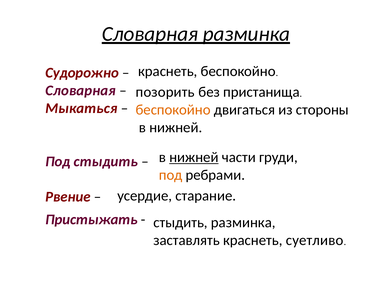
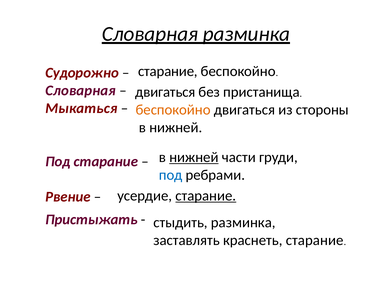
краснеть: краснеть -> старание (168, 71)
позорить: позорить -> двигаться (165, 92)
Под стыдить: стыдить -> старание (106, 161)
под colour: orange -> blue (171, 175)
старание underline: none -> present (206, 196)
краснеть суетливо: суетливо -> старание (315, 240)
